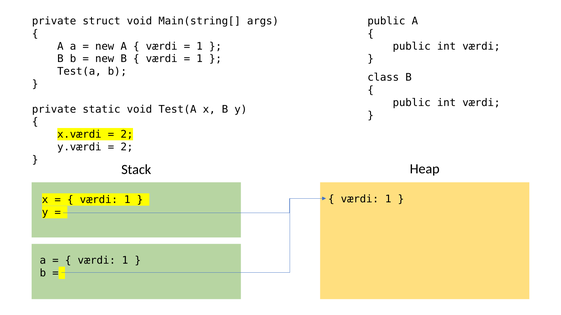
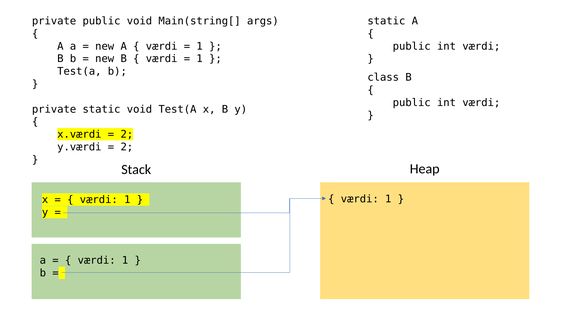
private struct: struct -> public (101, 21)
public: public -> static (386, 21)
